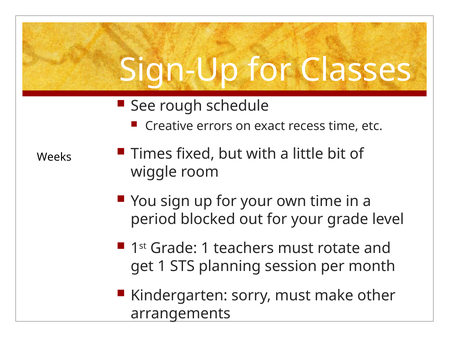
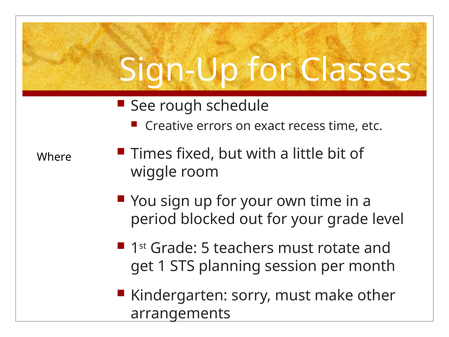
Weeks: Weeks -> Where (54, 157)
Grade 1: 1 -> 5 (205, 248)
